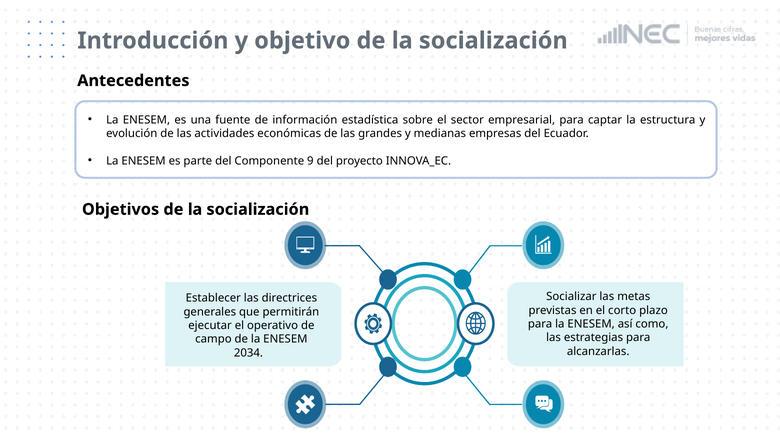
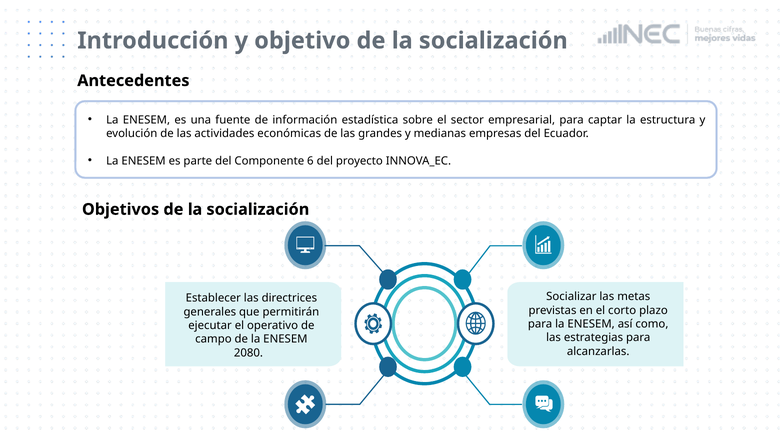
9: 9 -> 6 (310, 161)
2034: 2034 -> 2080 (248, 353)
